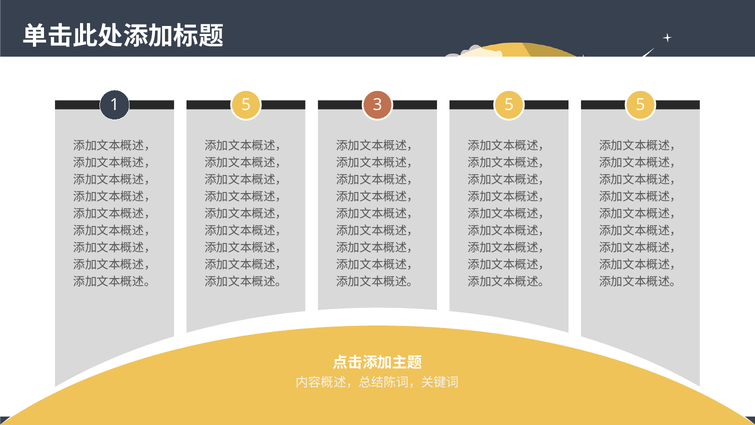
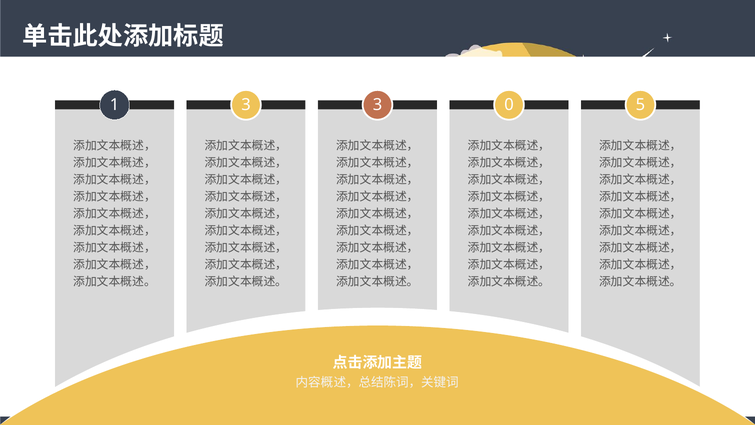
1 5: 5 -> 3 (246, 105)
3 5: 5 -> 0 (509, 105)
